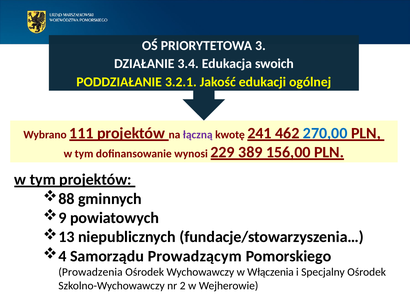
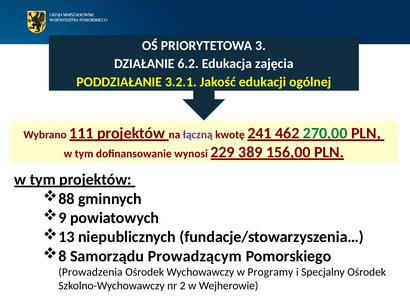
3.4: 3.4 -> 6.2 (188, 64)
swoich: swoich -> zajęcia (274, 64)
270,00 colour: blue -> green (325, 133)
4: 4 -> 8 (62, 257)
Włączenia: Włączenia -> Programy (270, 273)
